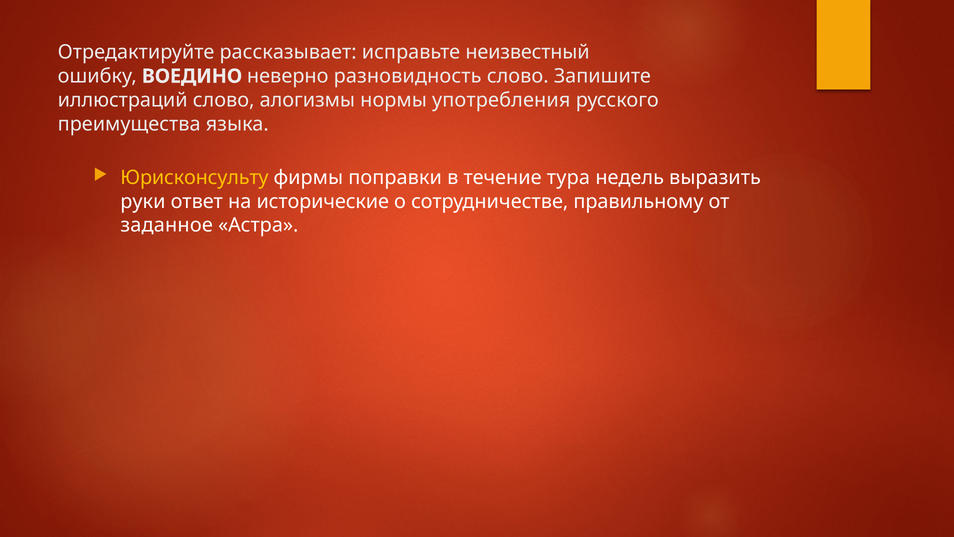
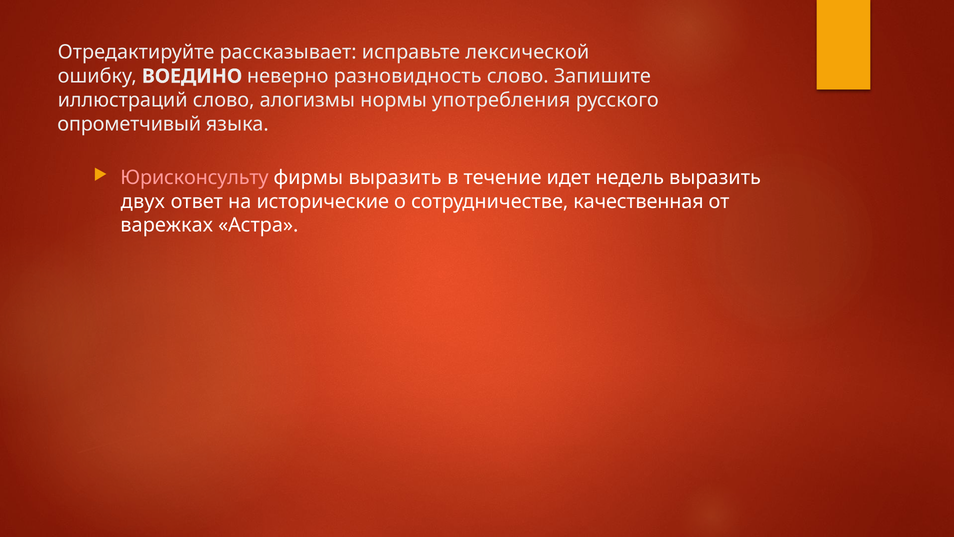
неизвестный: неизвестный -> лексической (527, 52)
преимущества: преимущества -> опрометчивый (129, 124)
Юрисконсульту colour: yellow -> pink (194, 178)
фирмы поправки: поправки -> выразить (395, 178)
тура: тура -> идет (569, 178)
руки: руки -> двух (143, 201)
правильному: правильному -> качественная (638, 201)
заданное: заданное -> варежках (167, 225)
